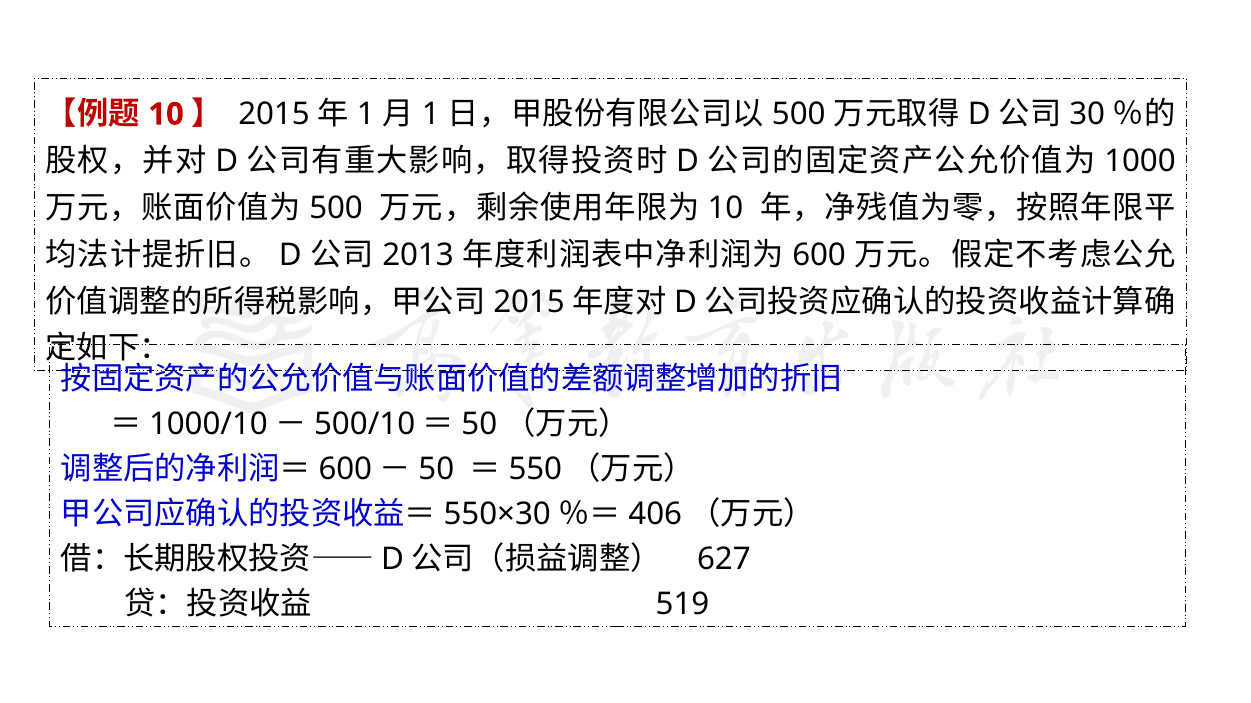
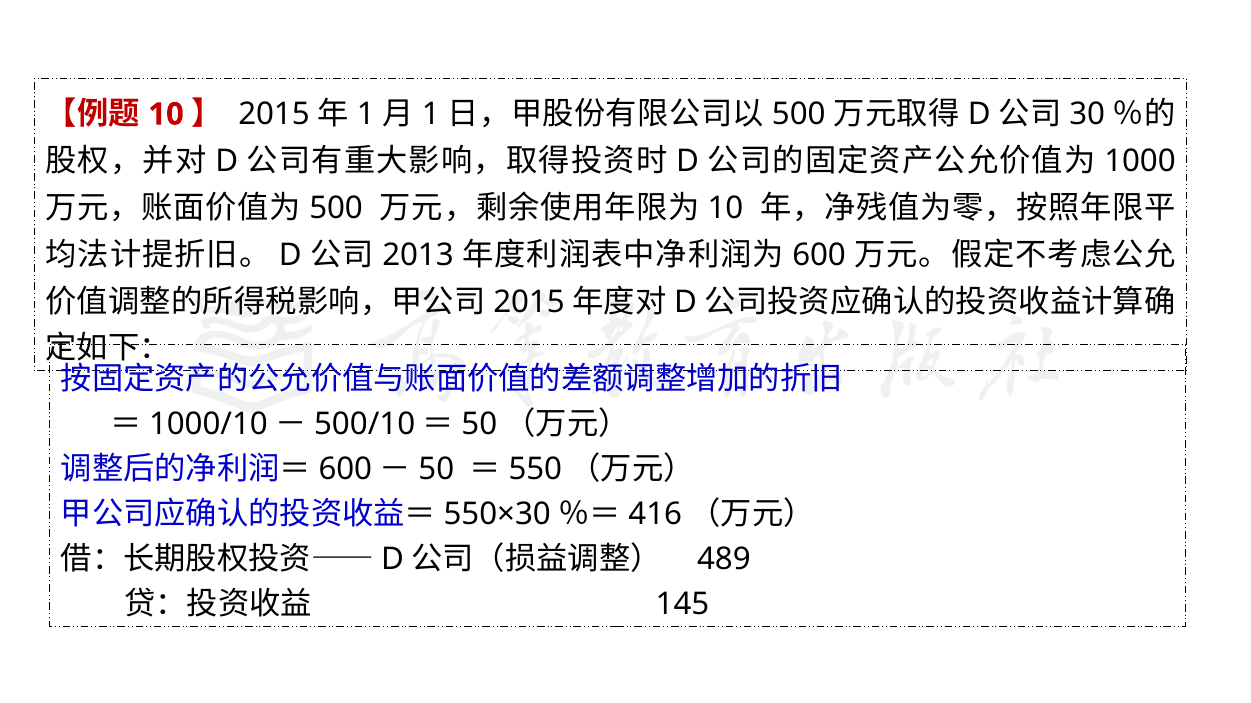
406: 406 -> 416 (655, 514)
627: 627 -> 489 (724, 559)
519: 519 -> 145 (682, 604)
